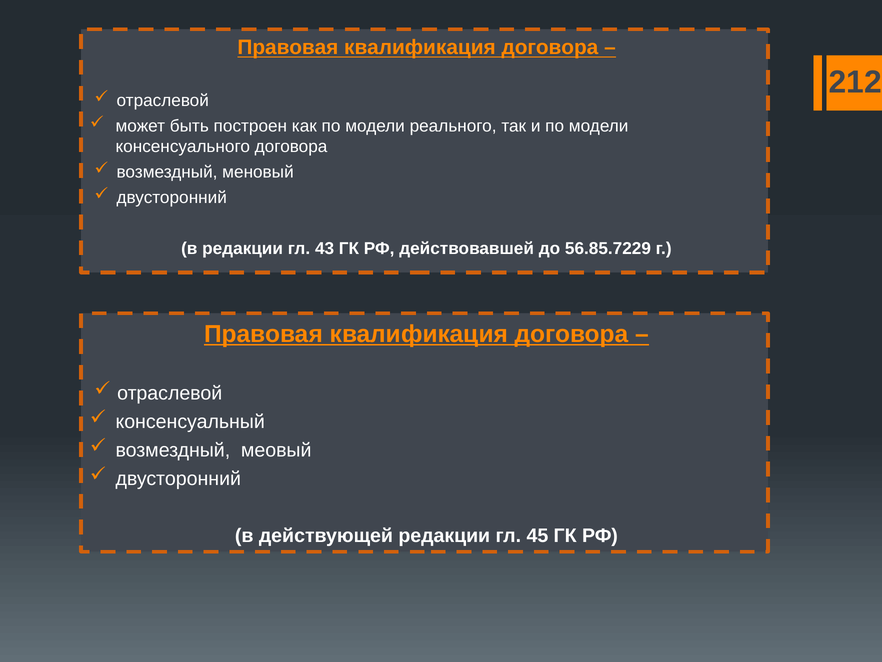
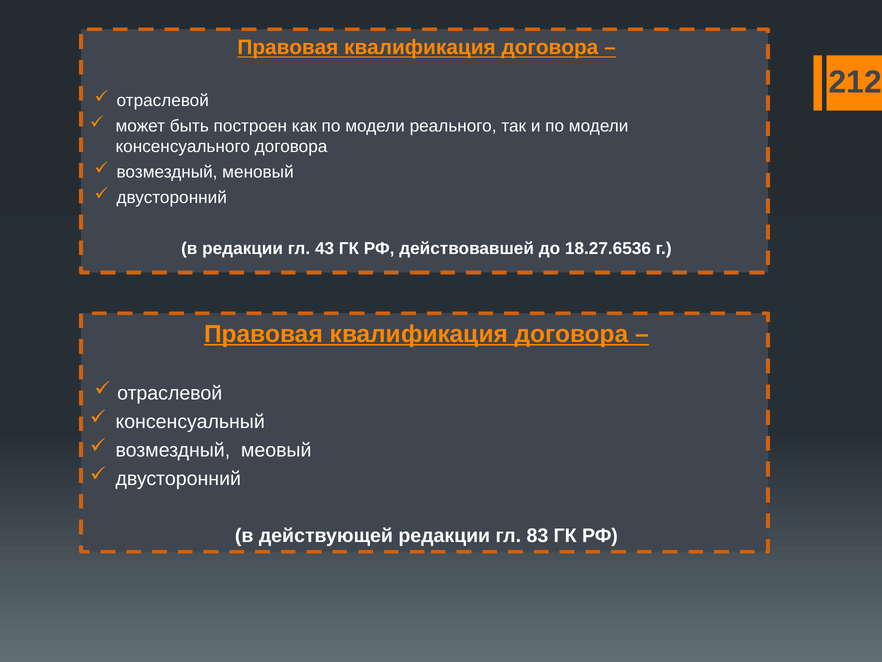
56.85.7229: 56.85.7229 -> 18.27.6536 (608, 249)
45: 45 -> 83 (537, 535)
